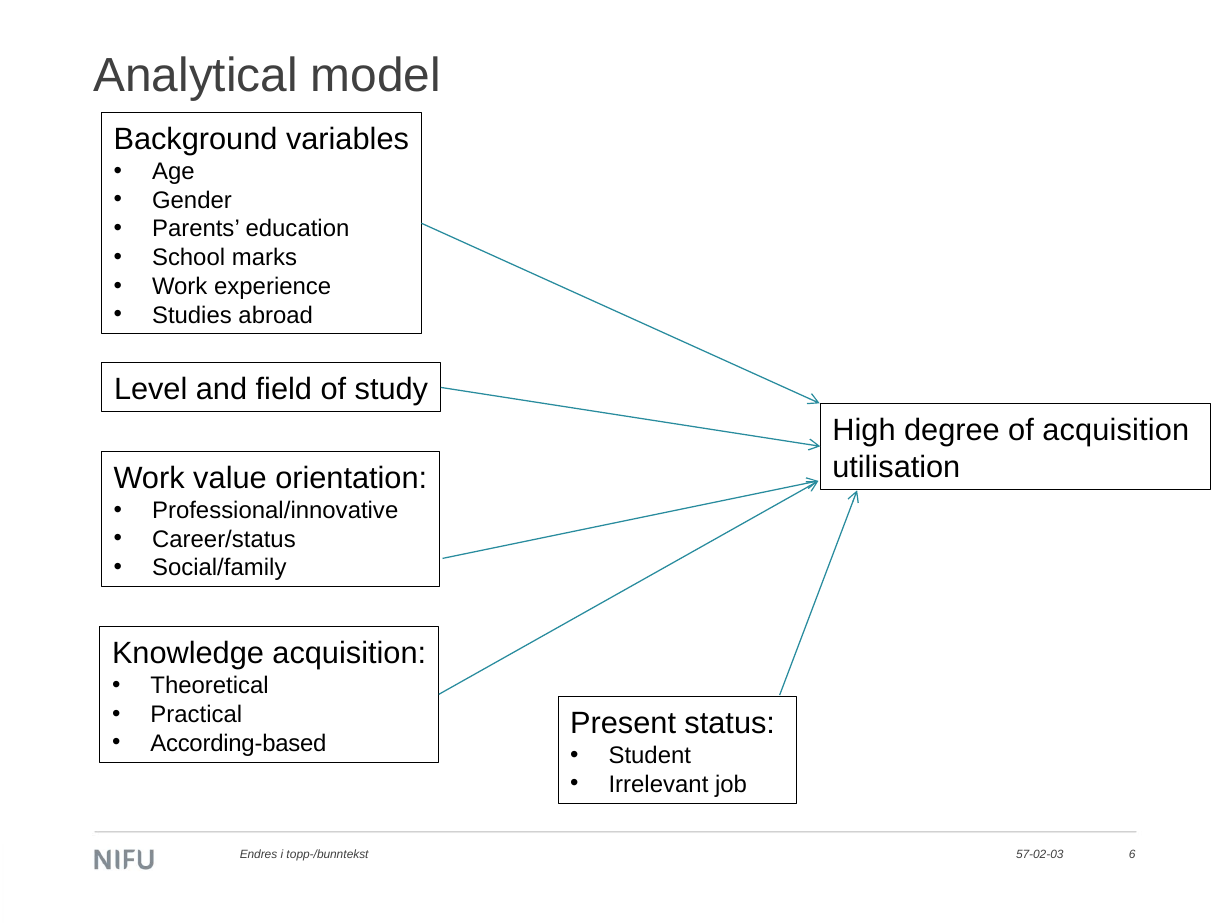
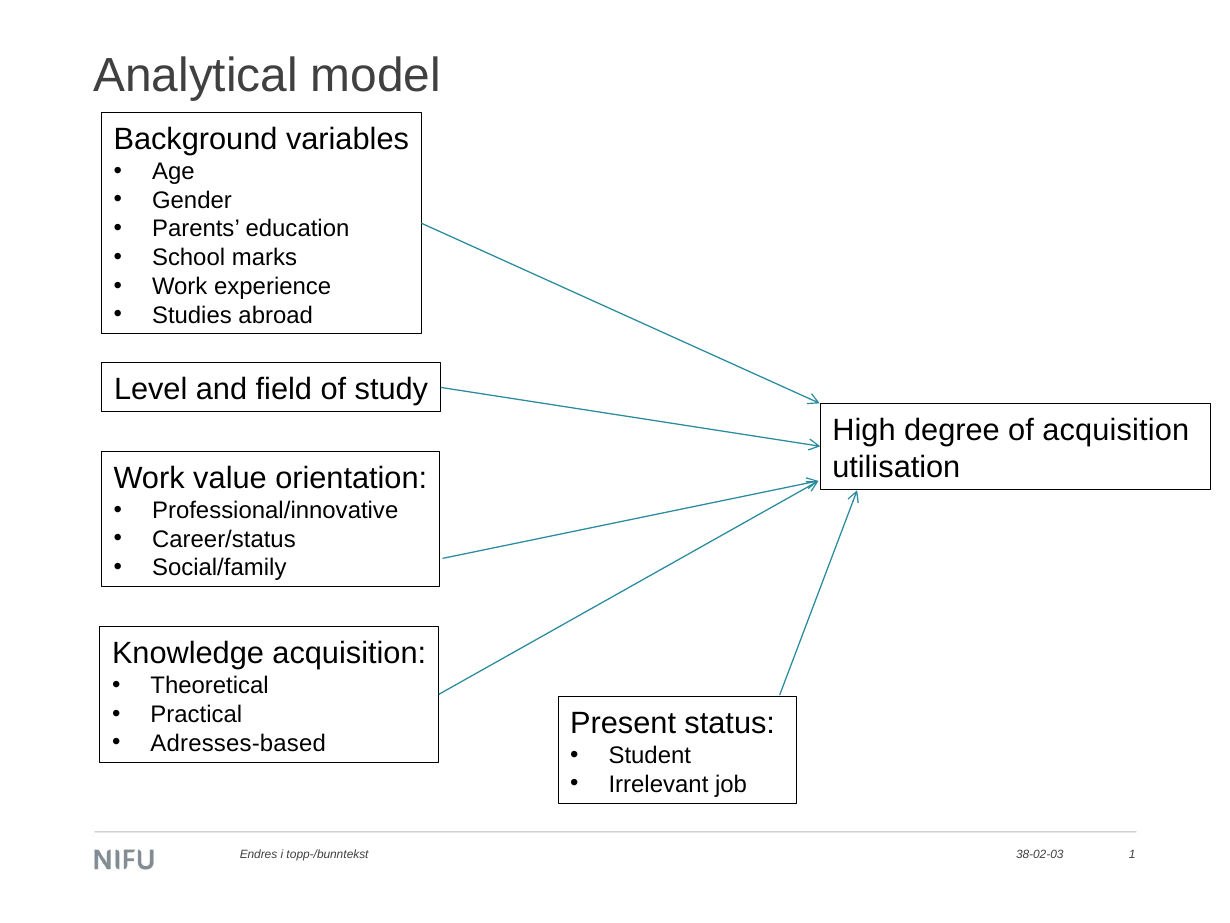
According-based: According-based -> Adresses-based (238, 743)
57-02-03: 57-02-03 -> 38-02-03 (1040, 854)
6: 6 -> 1 (1132, 854)
